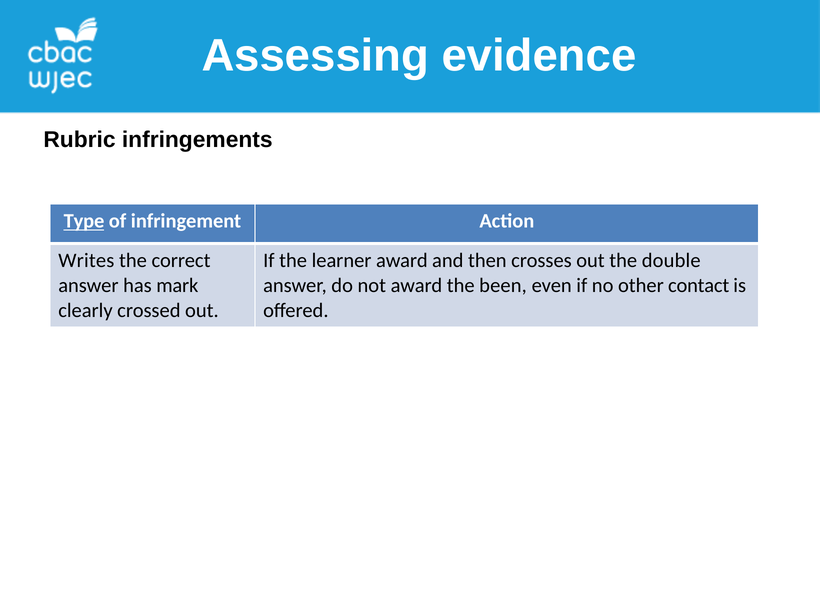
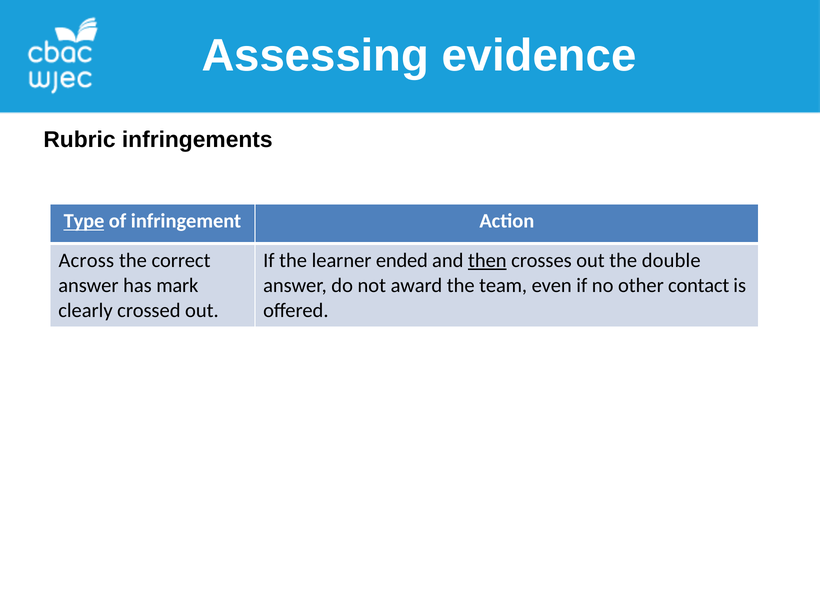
Writes: Writes -> Across (86, 260)
learner award: award -> ended (402, 260)
then underline: none -> present (487, 260)
been: been -> team (503, 285)
